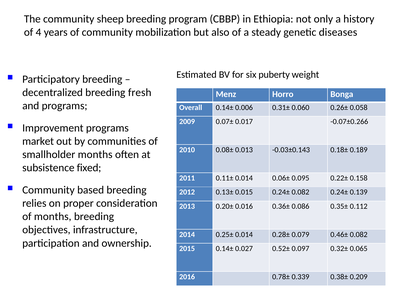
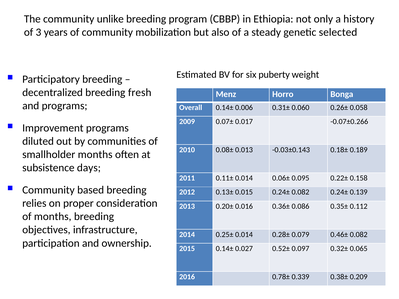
sheep: sheep -> unlike (110, 19)
4: 4 -> 3 (38, 32)
diseases: diseases -> selected (338, 32)
market: market -> diluted (38, 141)
fixed: fixed -> days (89, 168)
